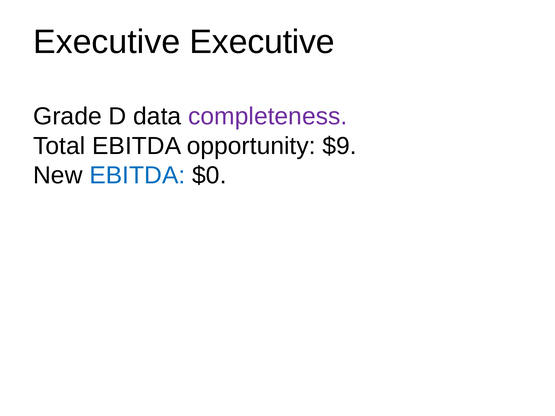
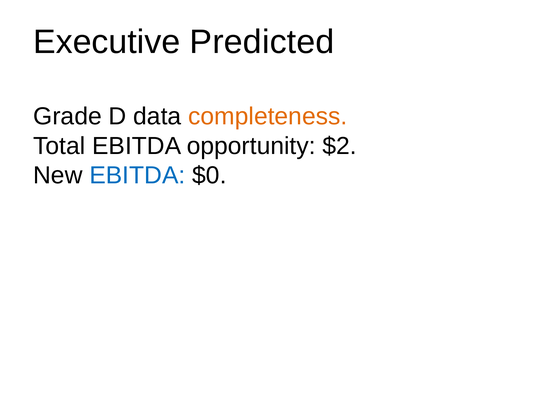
Executive Executive: Executive -> Predicted (262, 42)
completeness colour: purple -> orange (268, 116)
$9: $9 -> $2 (340, 146)
